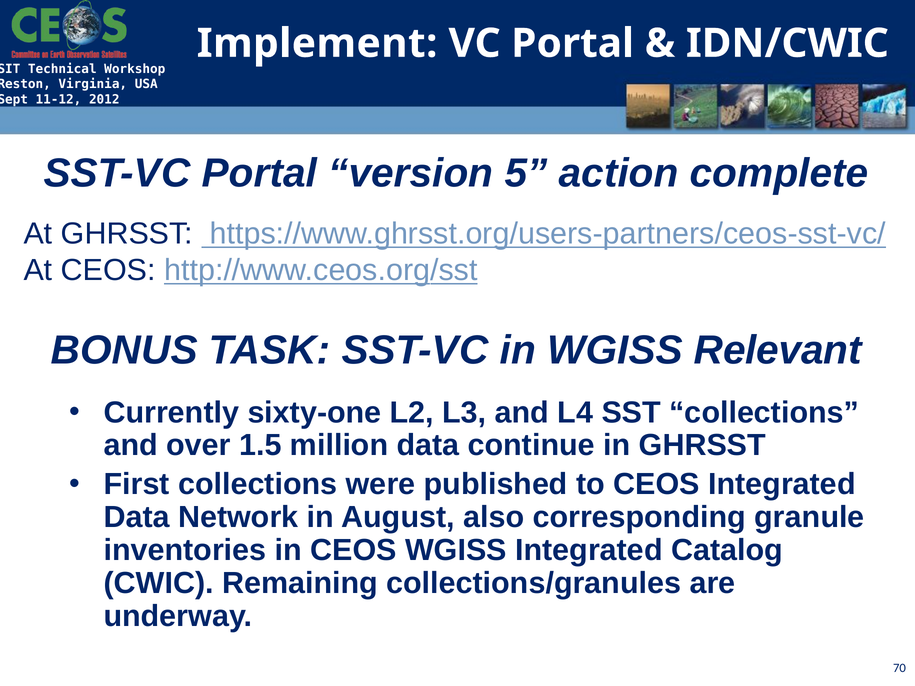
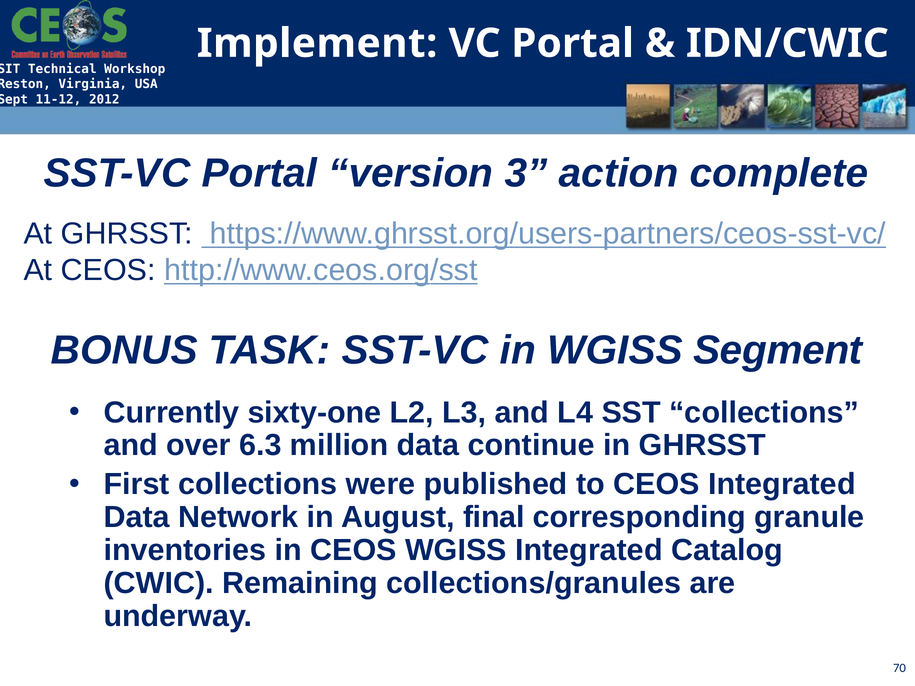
5: 5 -> 3 (526, 174)
Relevant: Relevant -> Segment (778, 350)
1.5: 1.5 -> 6.3 (260, 446)
also: also -> final (494, 518)
